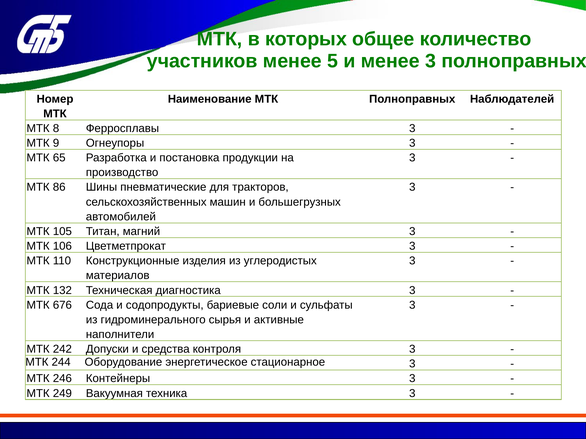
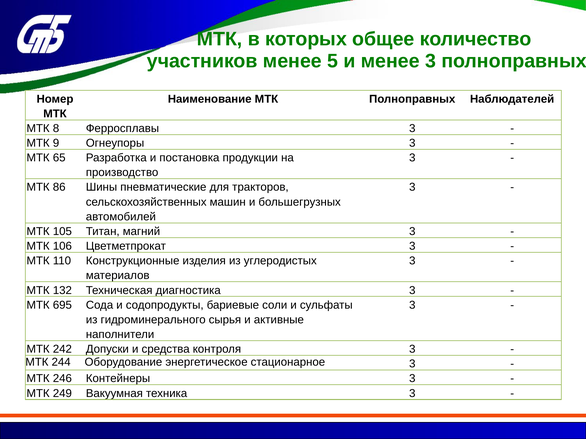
676: 676 -> 695 (62, 305)
